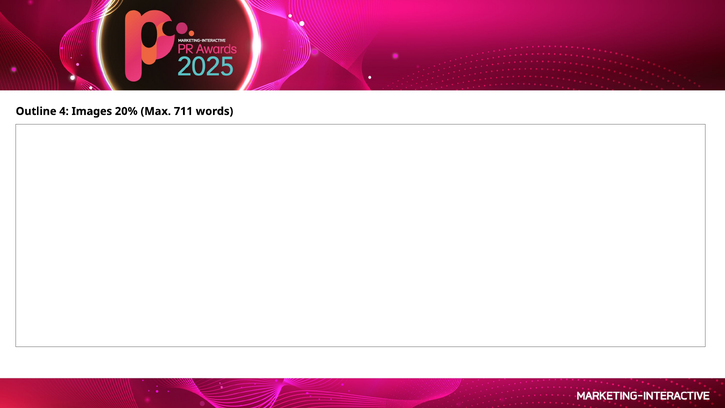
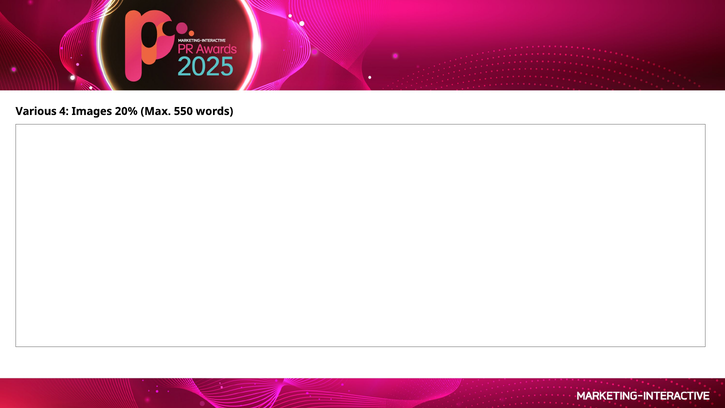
Outline: Outline -> Various (36, 111)
711: 711 -> 550 (183, 111)
